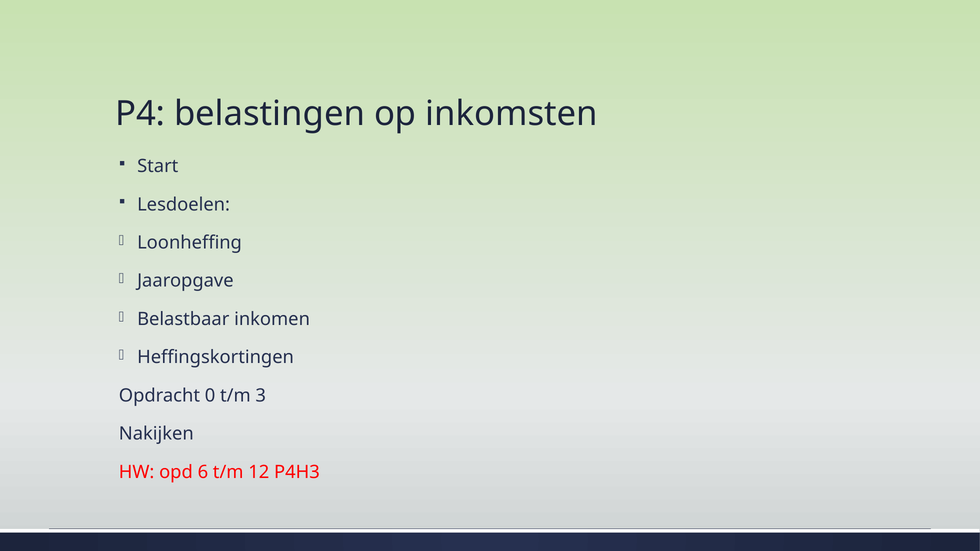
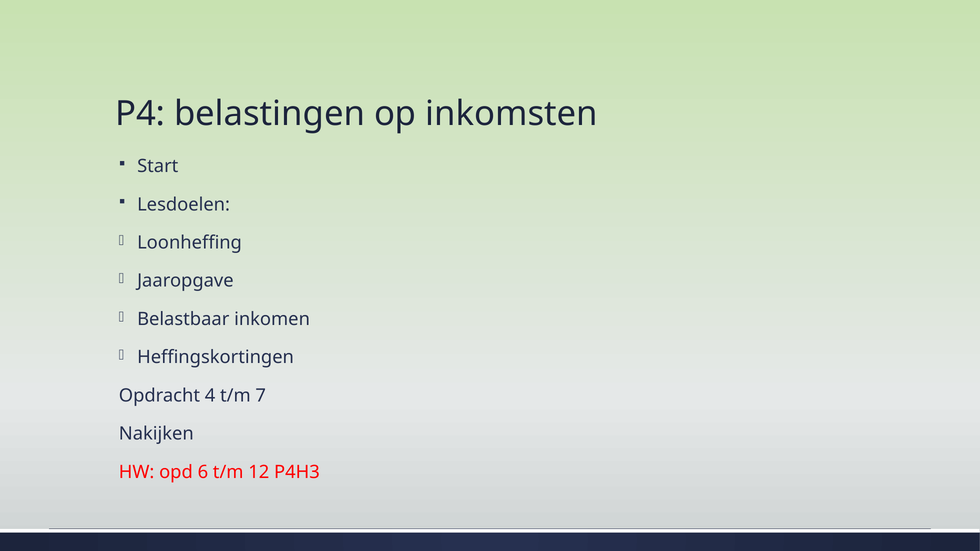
0: 0 -> 4 (210, 396)
3: 3 -> 7 (261, 396)
